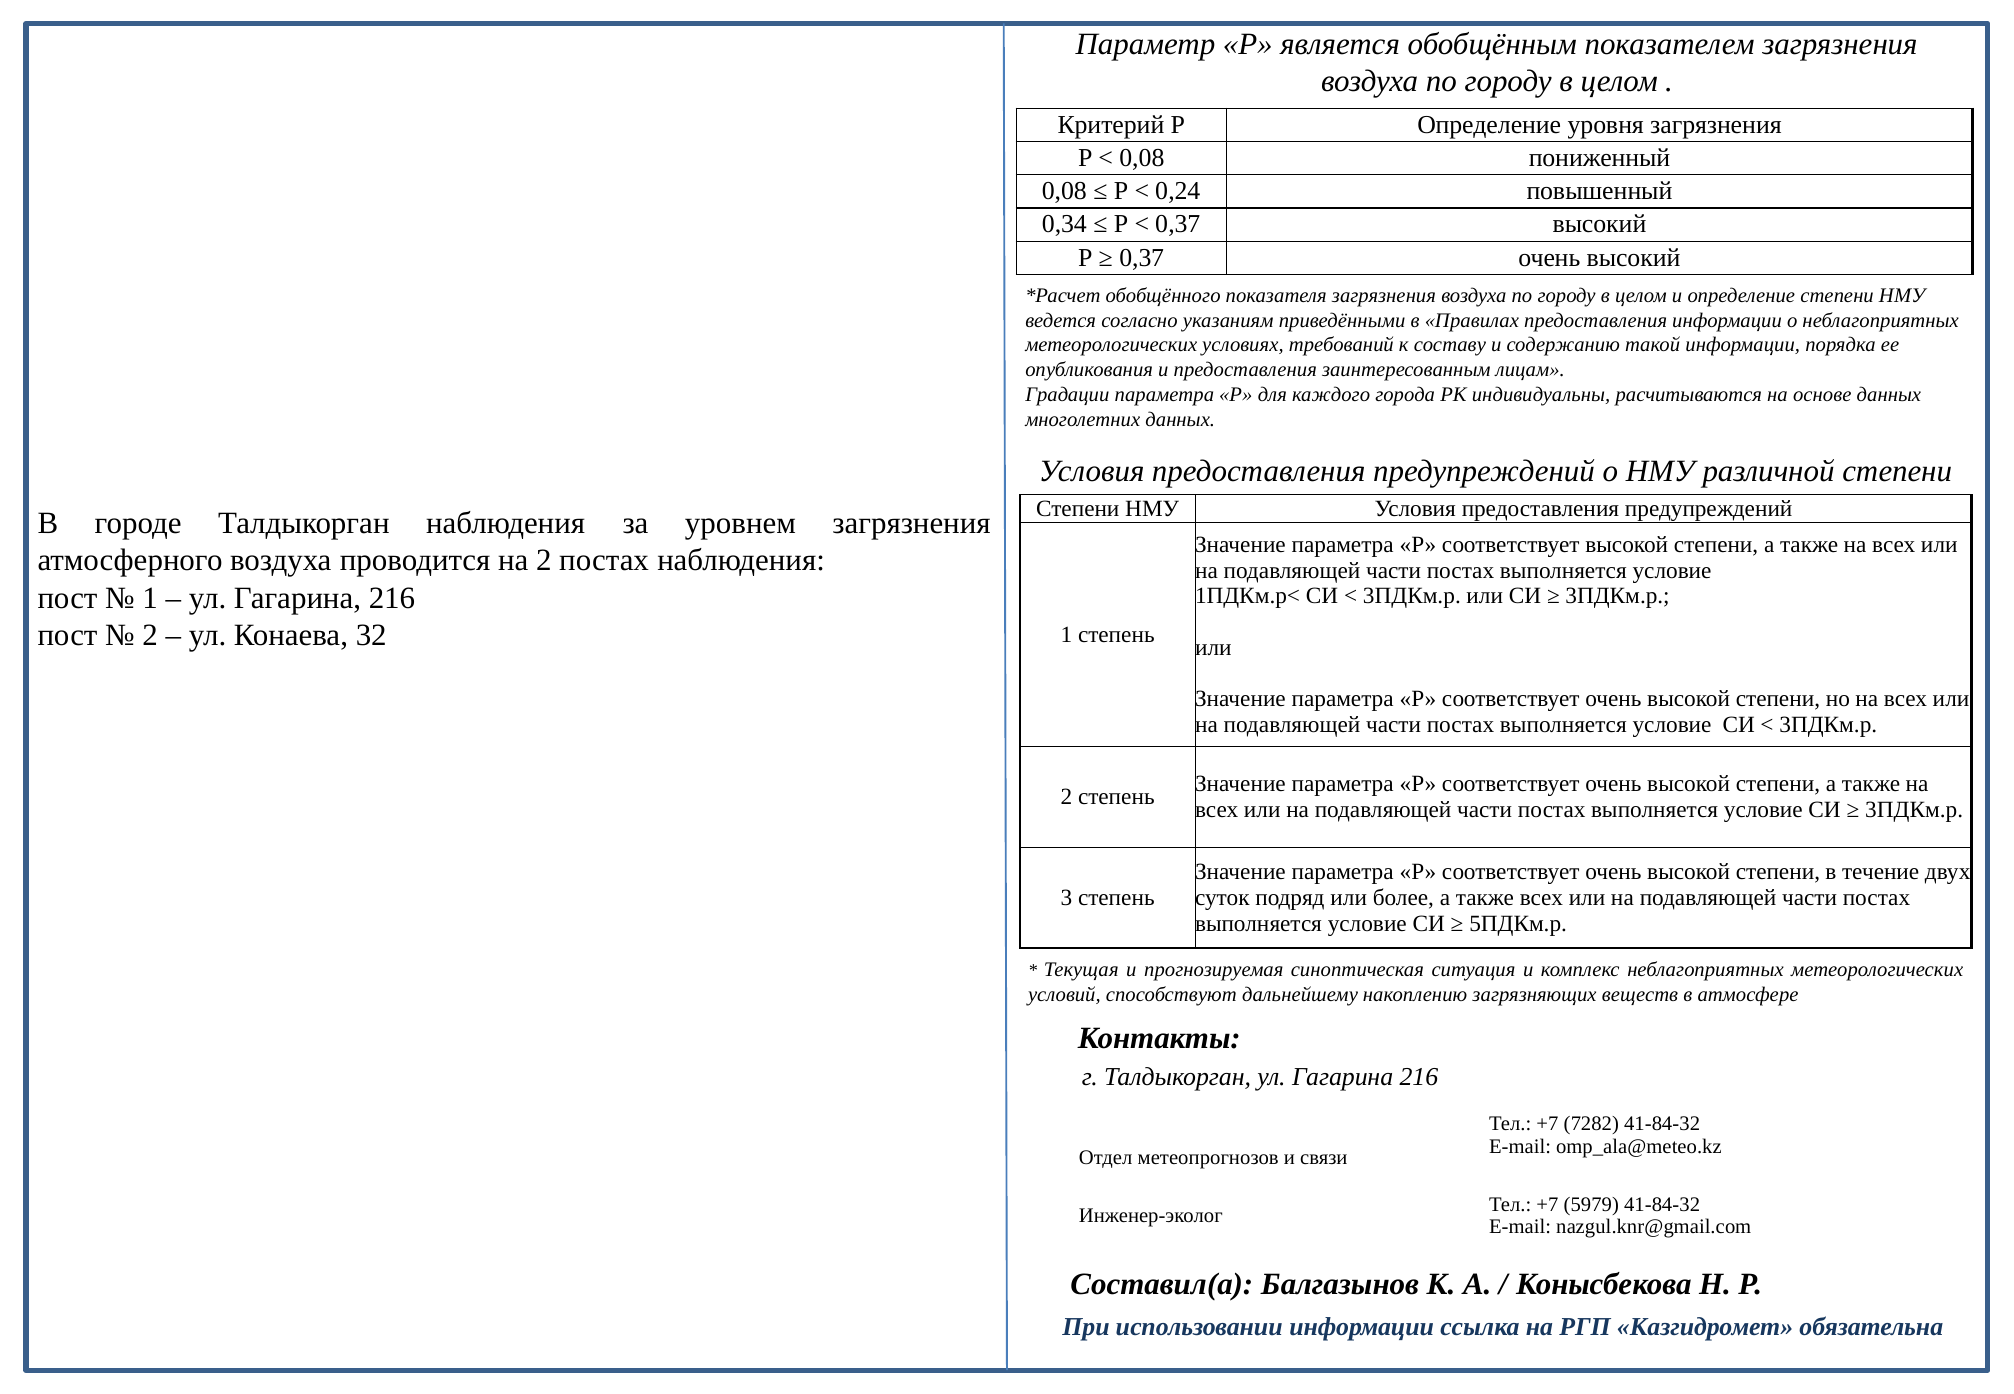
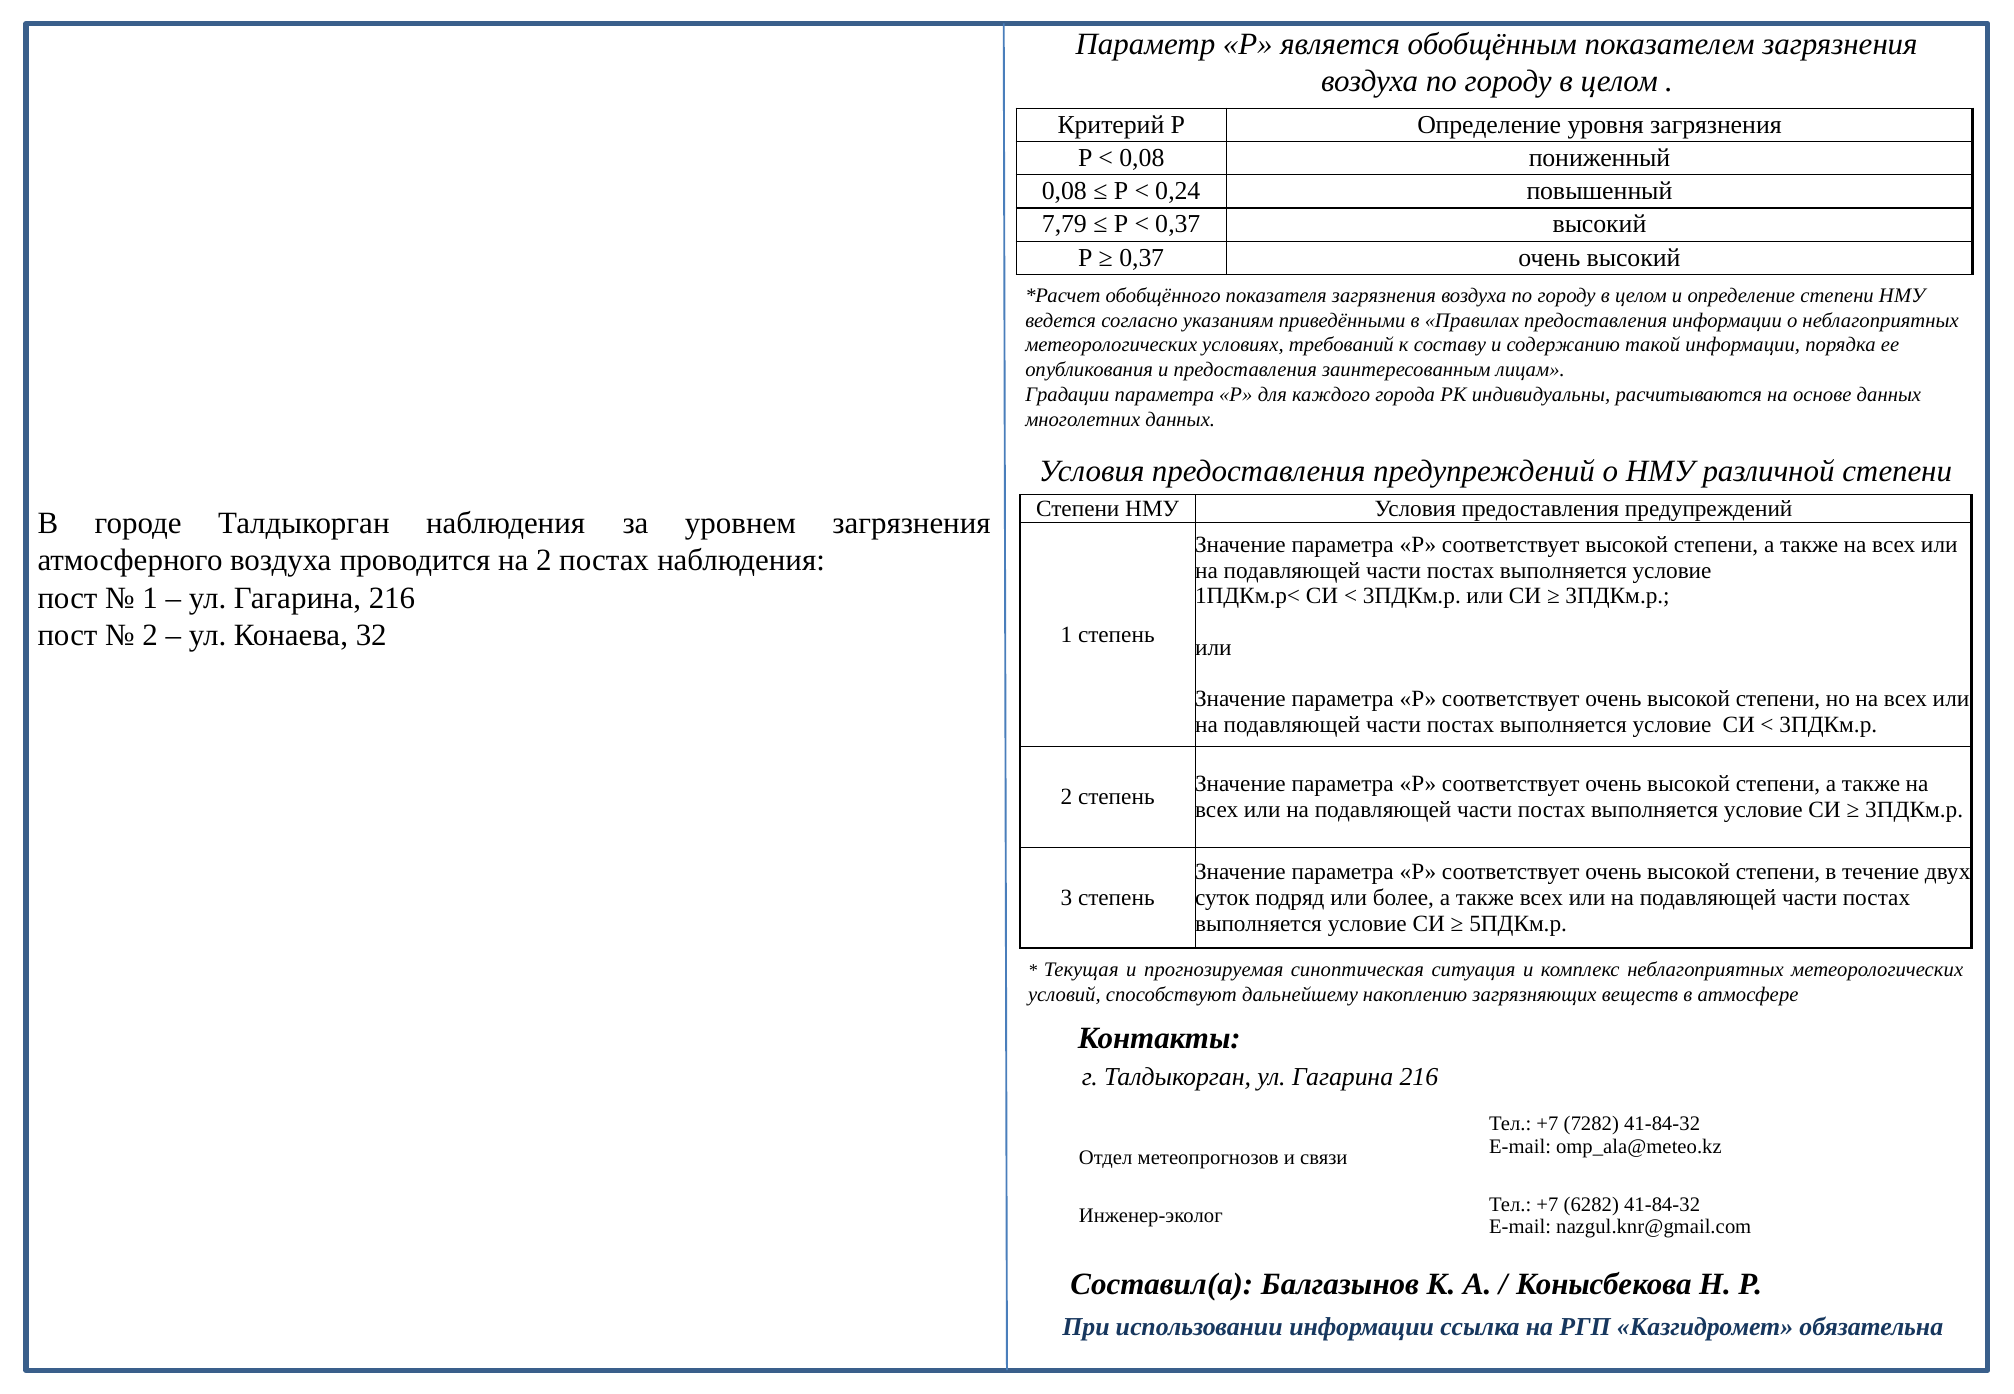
0,34: 0,34 -> 7,79 (1064, 224)
5979: 5979 -> 6282 (1591, 1205)
